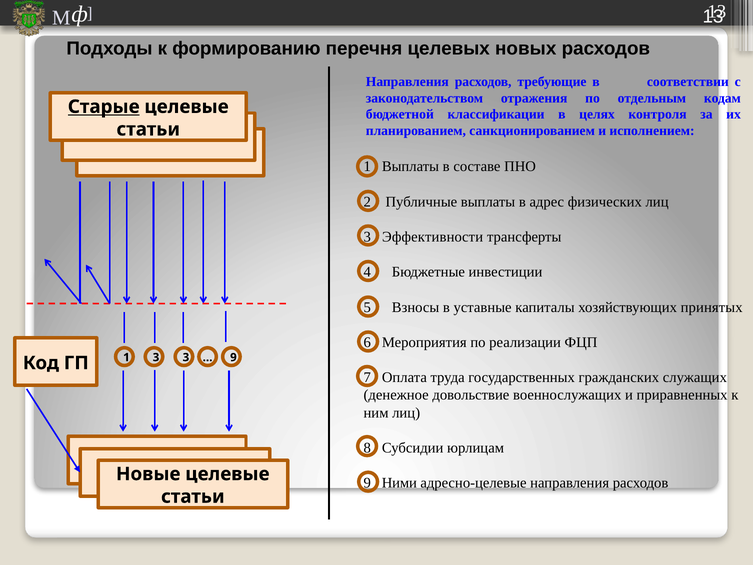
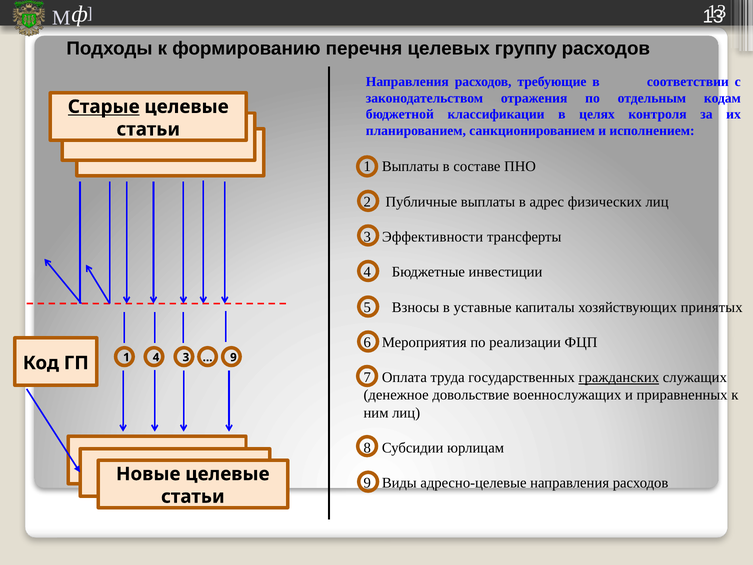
новых: новых -> группу (526, 48)
1 3: 3 -> 4 (156, 357)
гражданских underline: none -> present (619, 377)
Ними: Ними -> Виды (399, 483)
